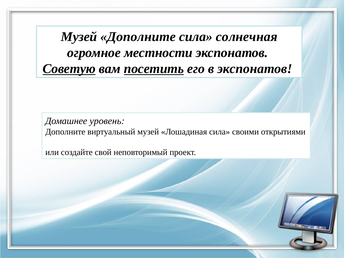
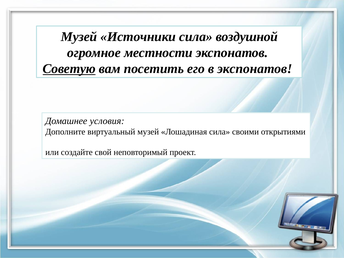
Музей Дополните: Дополните -> Источники (138, 37)
солнечная: солнечная -> воздушной (247, 37)
посетить underline: present -> none (154, 69)
уровень: уровень -> условия (107, 121)
